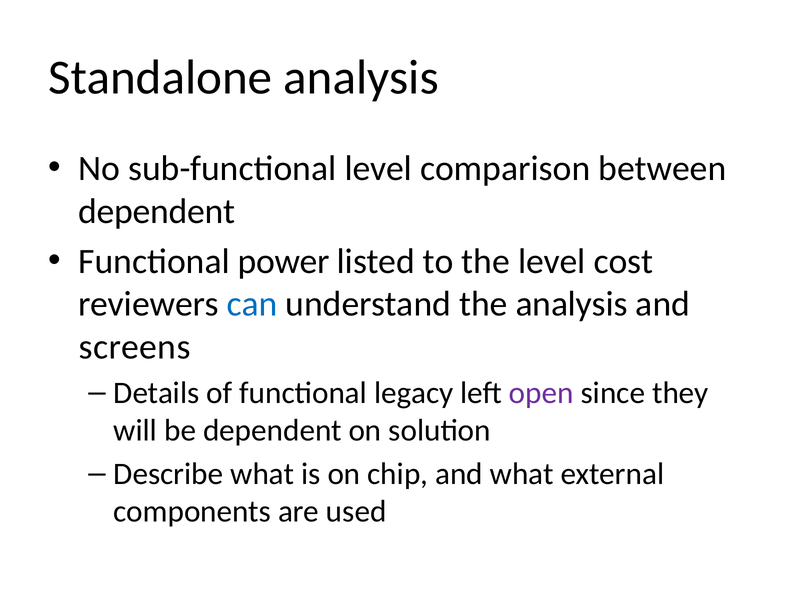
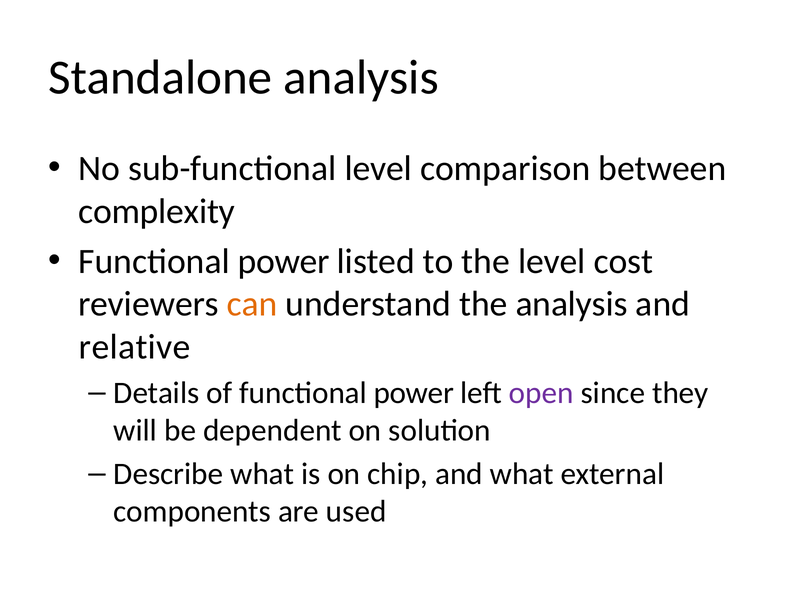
dependent: dependent -> complexity (157, 211)
can colour: blue -> orange (252, 304)
screens: screens -> relative (135, 347)
of functional legacy: legacy -> power (414, 393)
